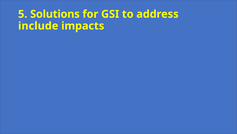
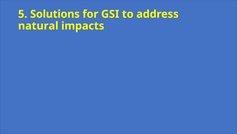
include: include -> natural (38, 26)
